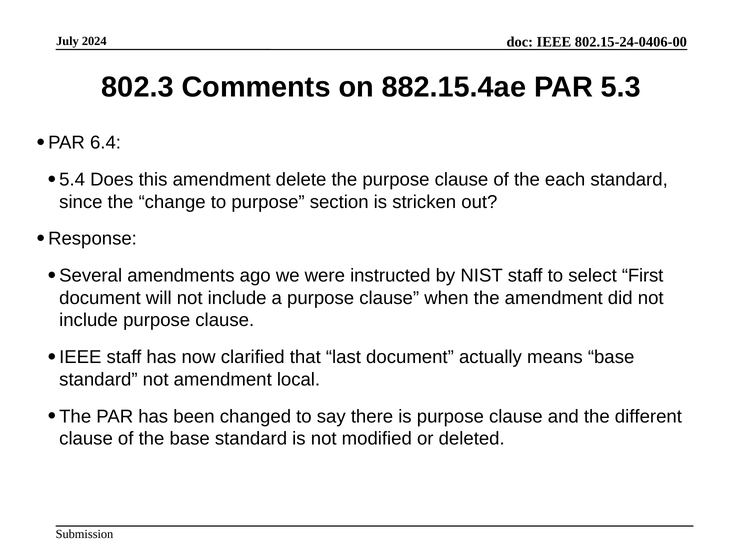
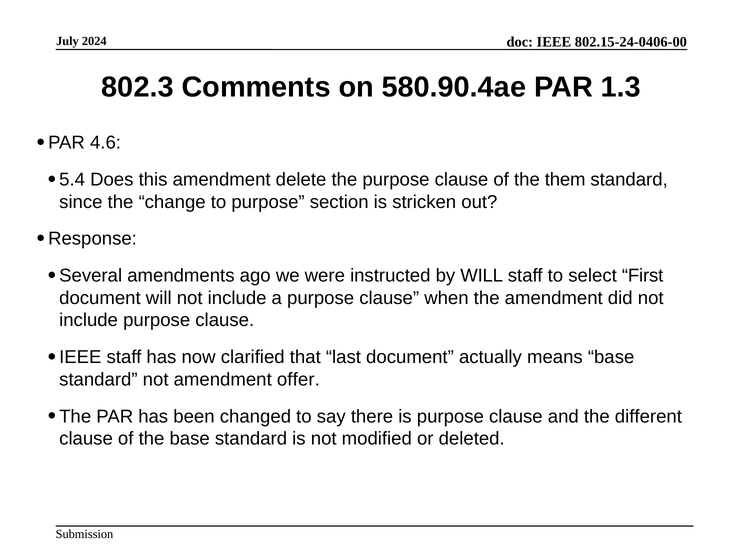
882.15.4ae: 882.15.4ae -> 580.90.4ae (454, 87)
5.3: 5.3 -> 1.3 (621, 87)
6.4: 6.4 -> 4.6 (105, 143)
each: each -> them (565, 180)
by NIST: NIST -> WILL (482, 276)
local: local -> offer (298, 380)
